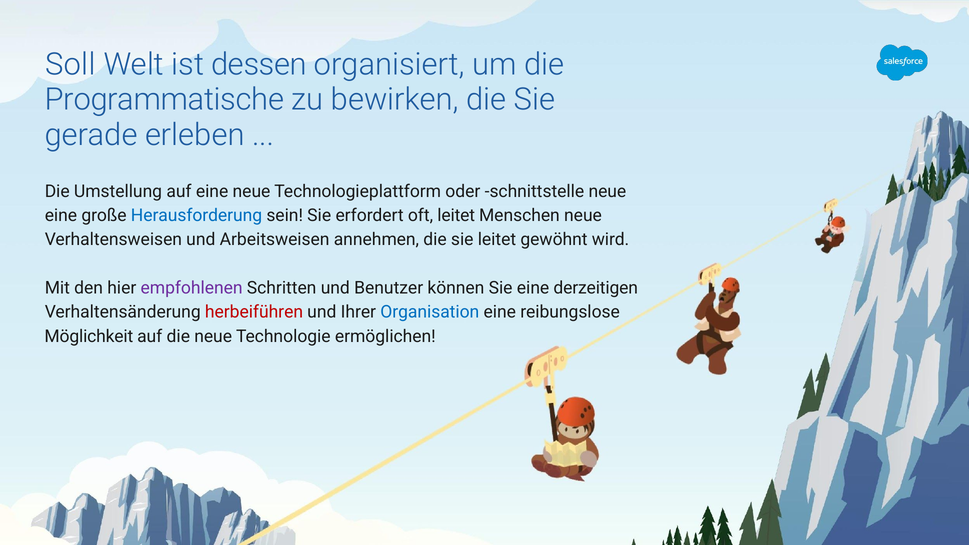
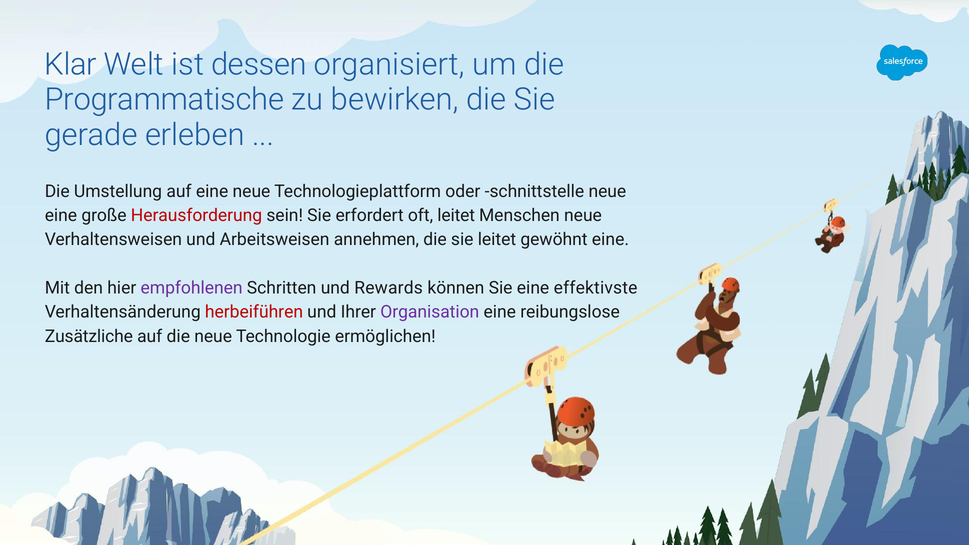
Soll: Soll -> Klar (71, 64)
Herausforderung colour: blue -> red (196, 215)
gewöhnt wird: wird -> eine (610, 240)
Benutzer: Benutzer -> Rewards (389, 288)
derzeitigen: derzeitigen -> effektivste (596, 288)
Organisation colour: blue -> purple (430, 312)
Möglichkeit: Möglichkeit -> Zusätzliche (89, 336)
